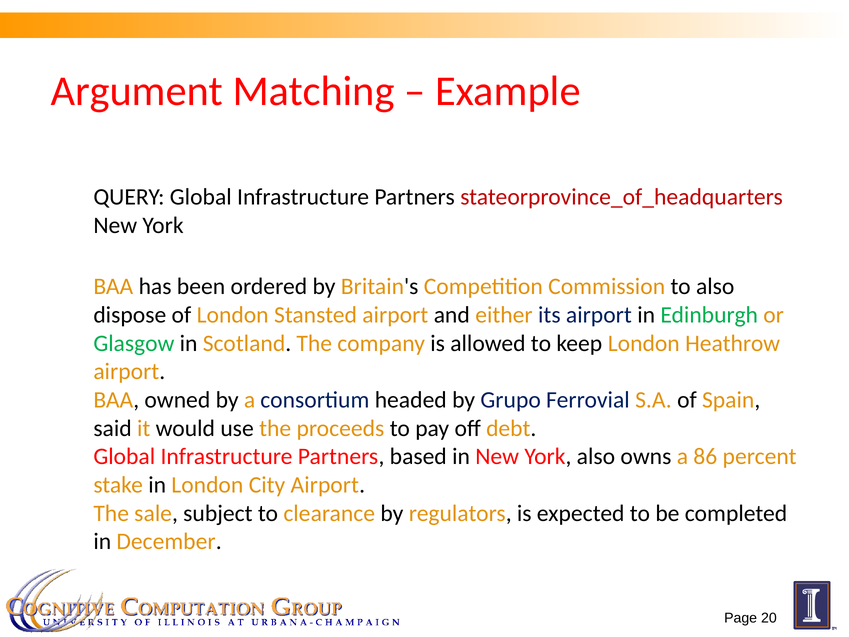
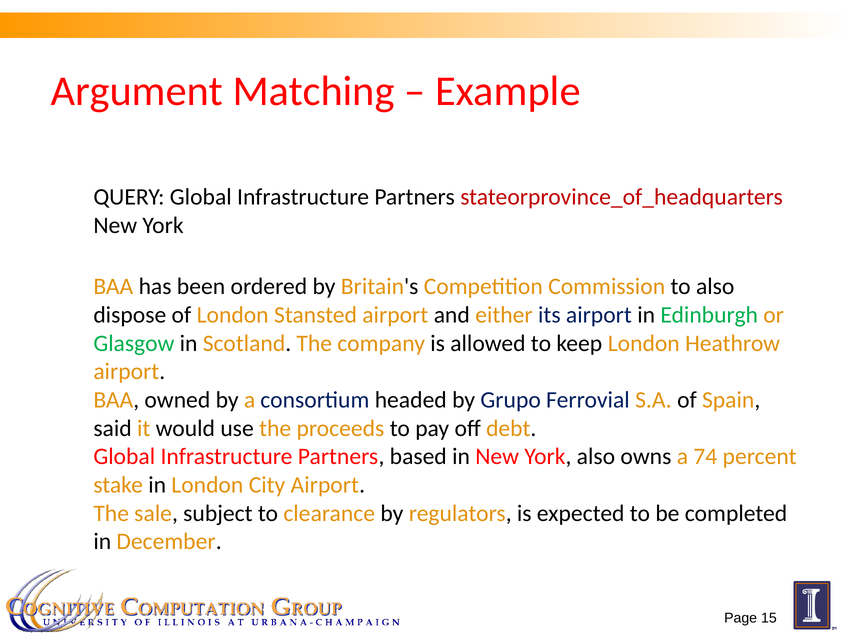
86: 86 -> 74 (705, 456)
20: 20 -> 15 (769, 618)
